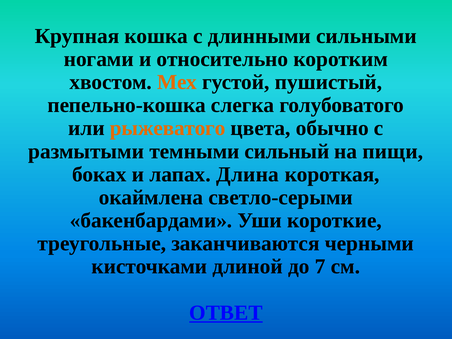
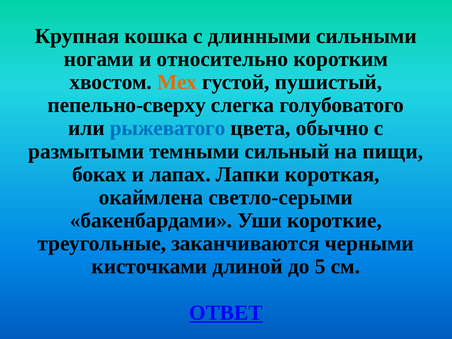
пепельно-кошка: пепельно-кошка -> пепельно-сверху (127, 105)
рыжеватого colour: orange -> blue (168, 128)
Длина: Длина -> Лапки (248, 174)
7: 7 -> 5 (320, 267)
